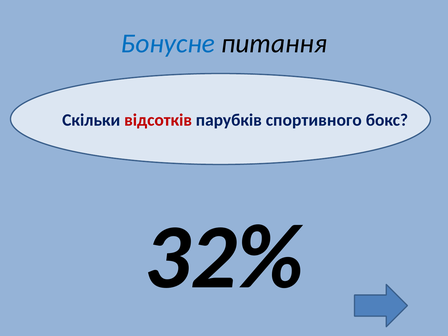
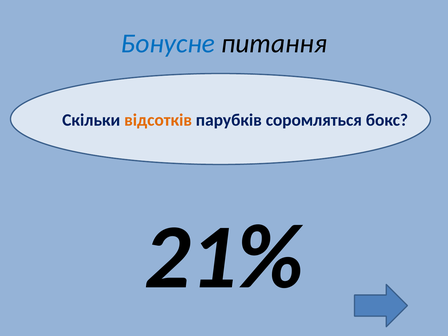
відсотків colour: red -> orange (158, 120)
спортивного: спортивного -> соромляться (314, 120)
32%: 32% -> 21% (224, 257)
